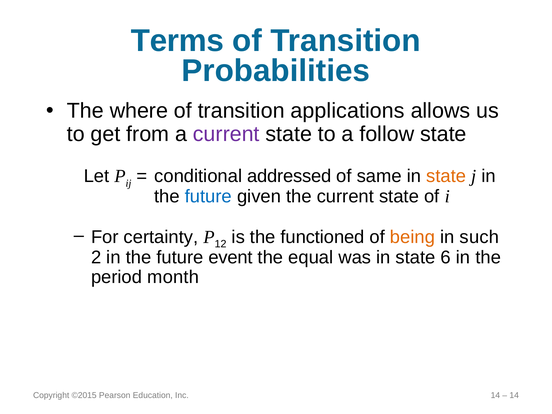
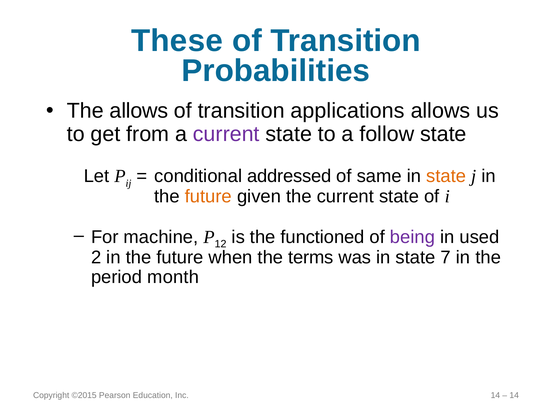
Terms: Terms -> These (177, 41)
The where: where -> allows (139, 111)
future colour: blue -> orange (208, 196)
certainty: certainty -> machine (161, 237)
being colour: orange -> purple (412, 237)
such: such -> used (479, 237)
event: event -> when (231, 257)
equal: equal -> terms (311, 257)
6: 6 -> 7 (446, 257)
